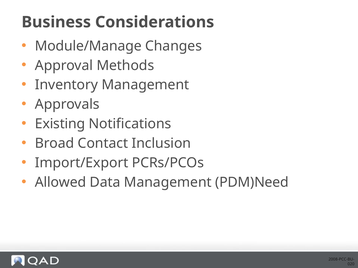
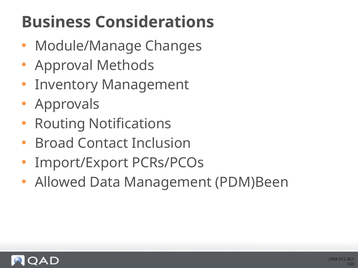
Existing: Existing -> Routing (60, 124)
PDM)Need: PDM)Need -> PDM)Been (252, 183)
